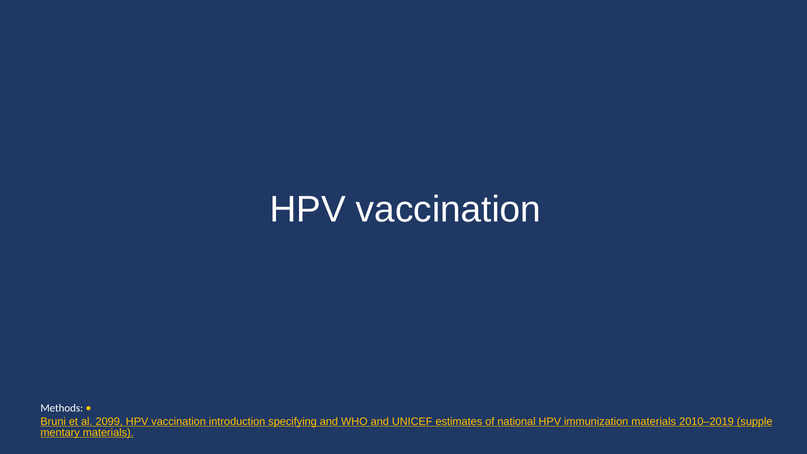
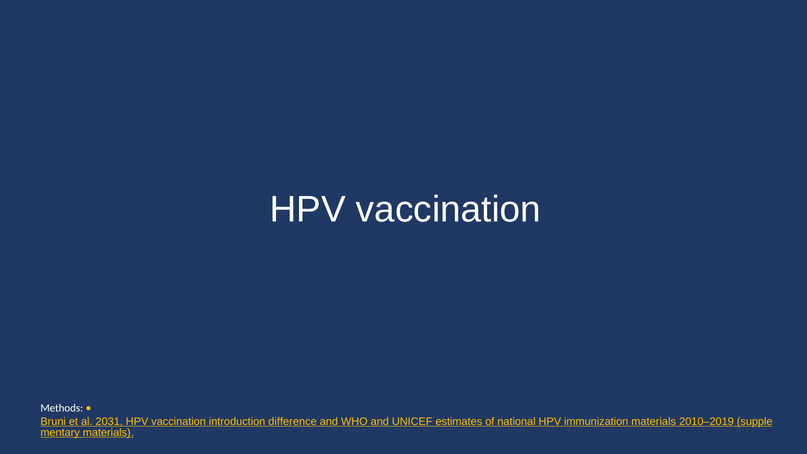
2099: 2099 -> 2031 (109, 421)
specifying: specifying -> difference (293, 421)
